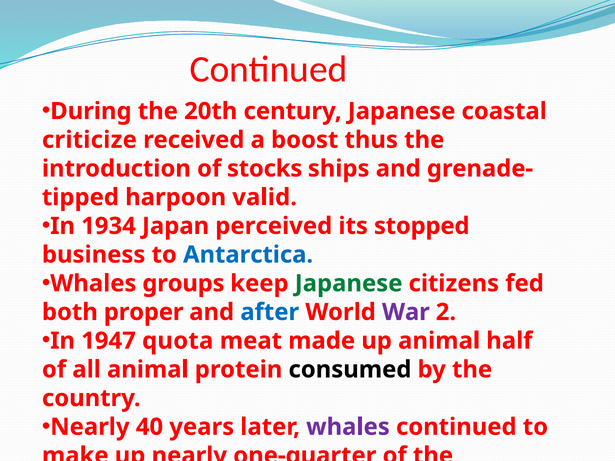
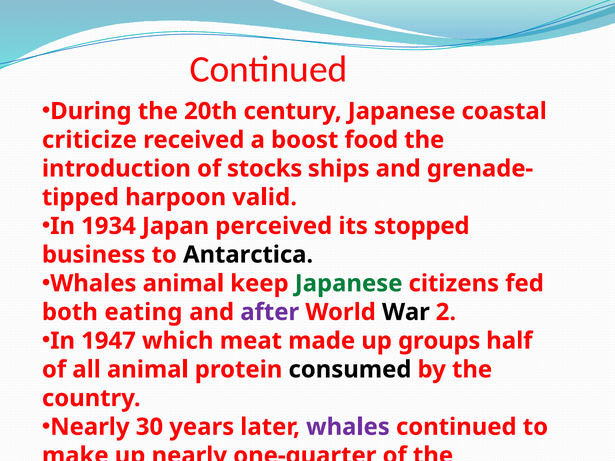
thus: thus -> food (371, 140)
Antarctica colour: blue -> black (248, 255)
Whales groups: groups -> animal (183, 284)
proper: proper -> eating (143, 312)
after colour: blue -> purple (270, 312)
War colour: purple -> black (406, 312)
quota: quota -> which (178, 341)
up animal: animal -> groups (439, 341)
40: 40 -> 30 (149, 427)
